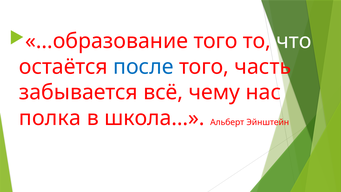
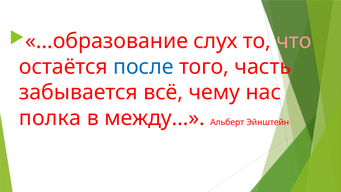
…образование того: того -> слух (216, 41)
что colour: white -> pink (294, 41)
школа…: школа… -> между… (155, 118)
